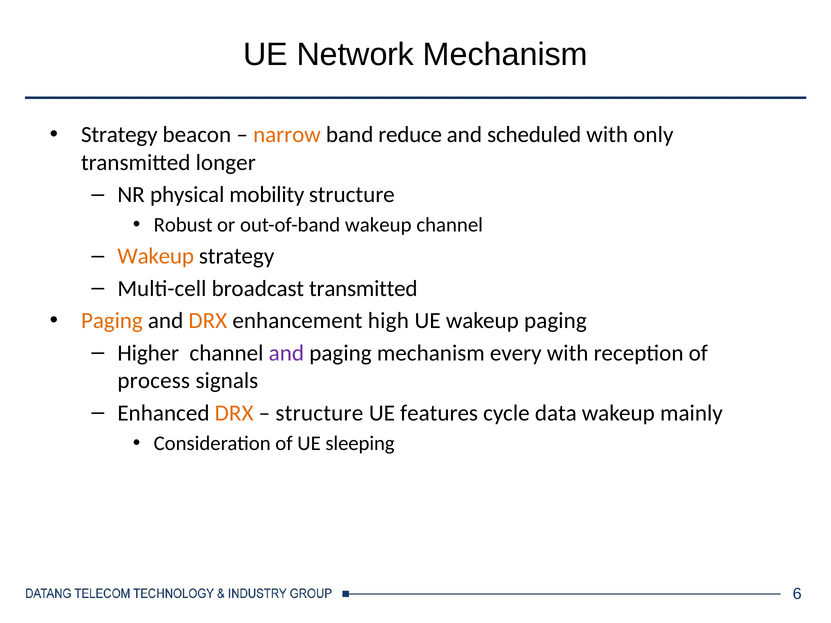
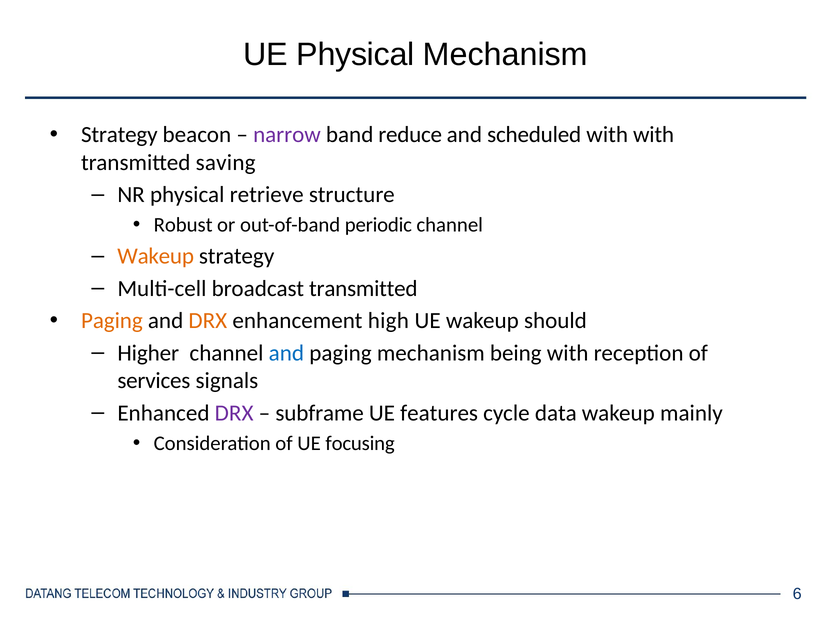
UE Network: Network -> Physical (355, 55)
narrow colour: orange -> purple (287, 135)
with only: only -> with (654, 135)
longer: longer -> saving (226, 163)
mobility: mobility -> retrieve (267, 195)
out-of-band wakeup: wakeup -> periodic (378, 225)
wakeup paging: paging -> should (555, 321)
and colour: purple -> blue (286, 353)
every: every -> being (516, 353)
process: process -> services (154, 381)
DRX colour: orange -> purple (234, 413)
structure: structure -> subframe (320, 413)
sleeping: sleeping -> focusing (360, 444)
